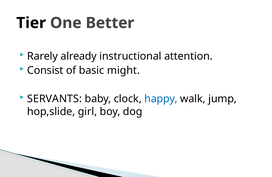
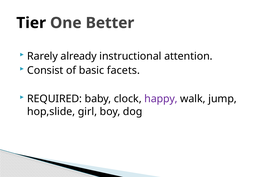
might: might -> facets (123, 70)
SERVANTS: SERVANTS -> REQUIRED (55, 99)
happy colour: blue -> purple (161, 99)
